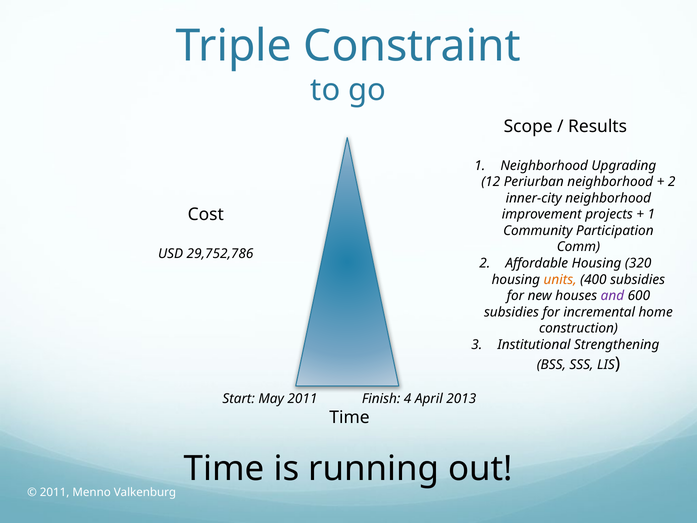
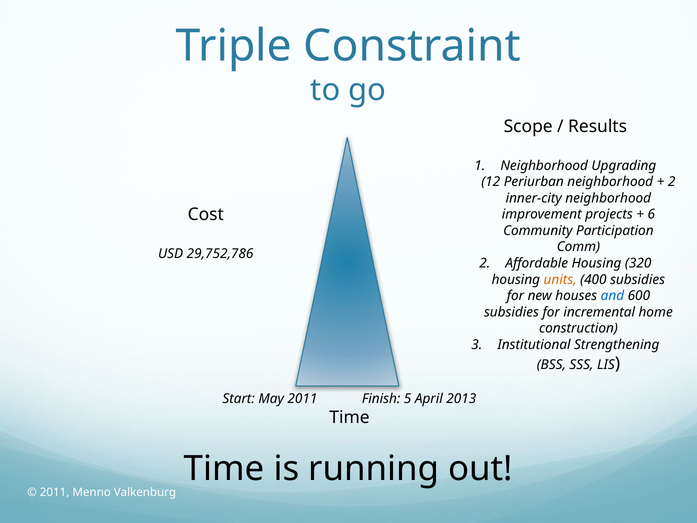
1: 1 -> 6 (651, 214)
and colour: purple -> blue (612, 296)
4: 4 -> 5 (408, 398)
